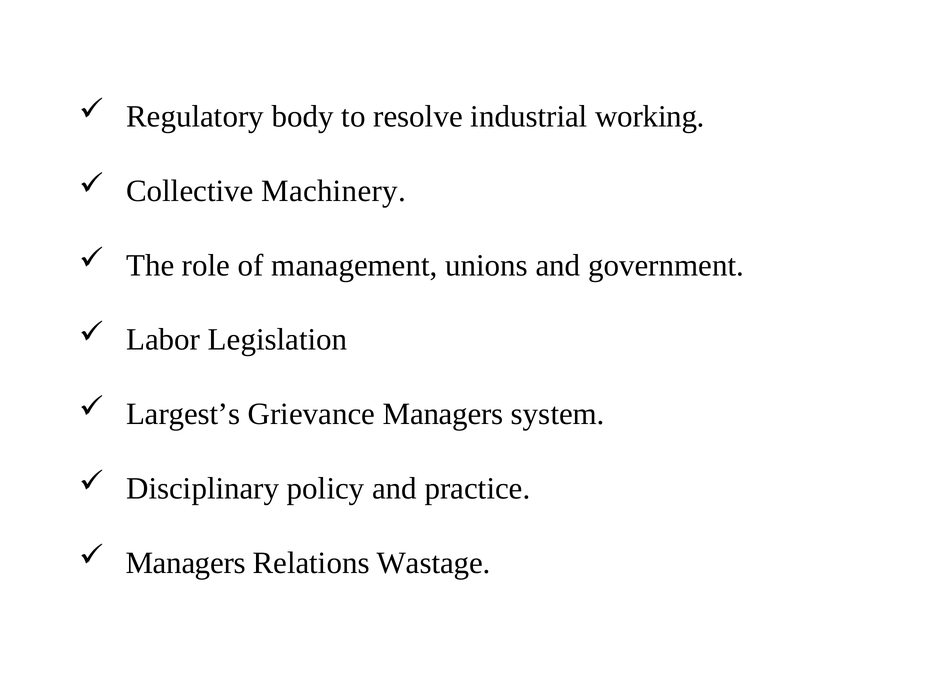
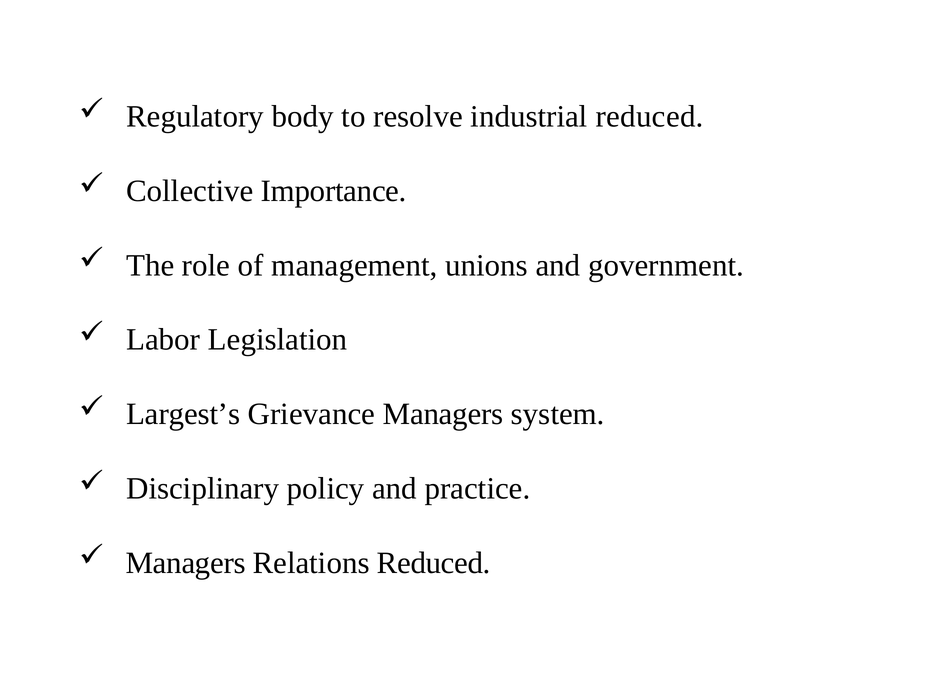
industrial working: working -> reduced (650, 117)
Machinery: Machinery -> Importance (334, 191)
Relations Wastage: Wastage -> Reduced (434, 563)
